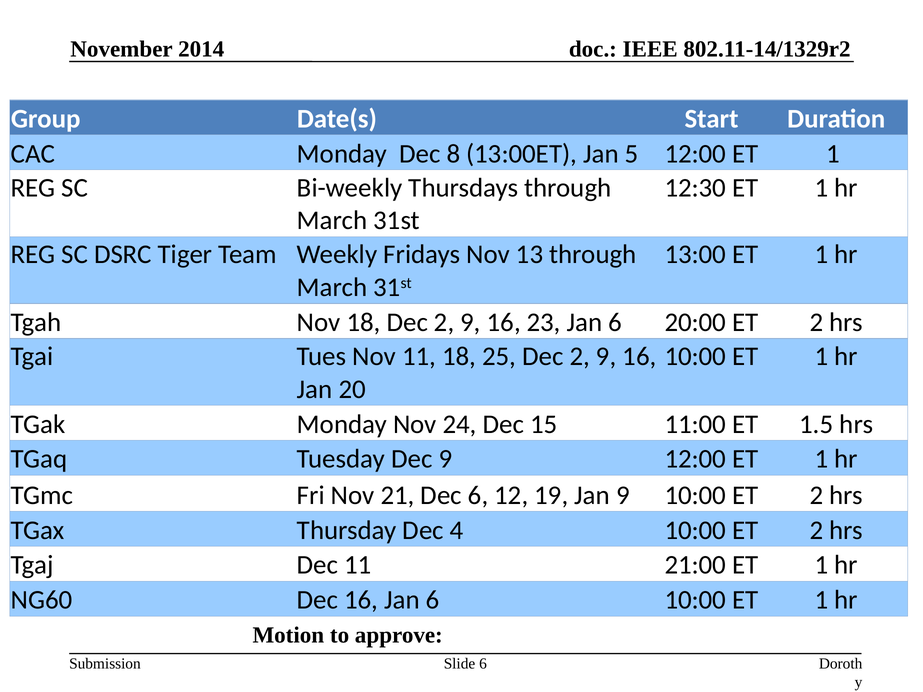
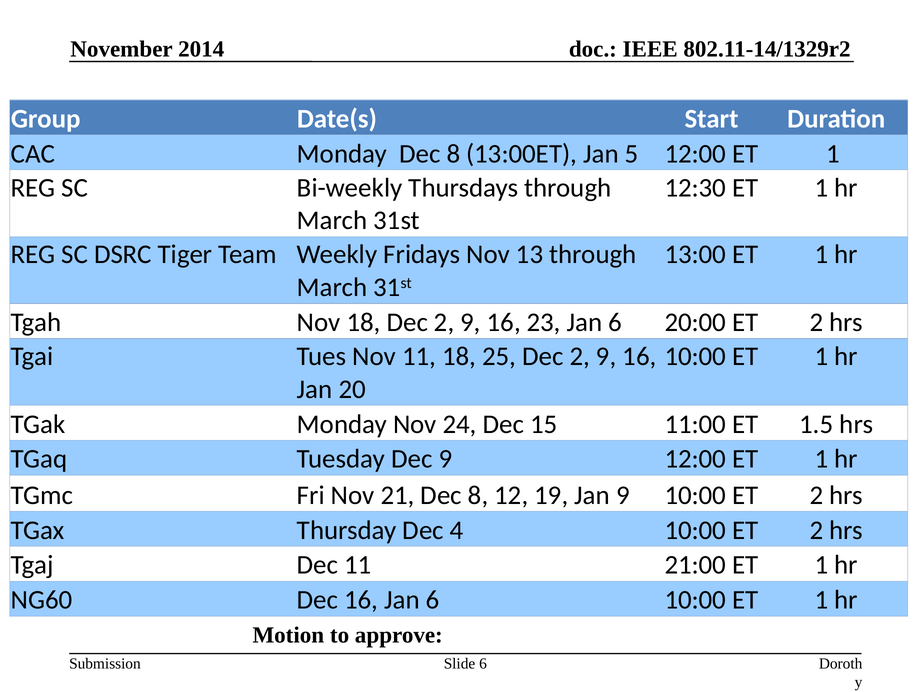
21 Dec 6: 6 -> 8 (478, 495)
